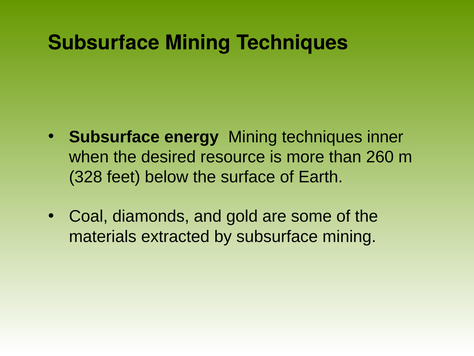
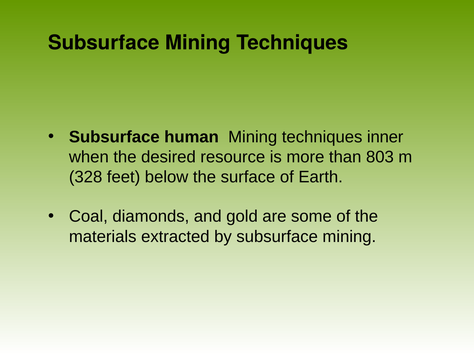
energy: energy -> human (192, 137)
260: 260 -> 803 (380, 157)
